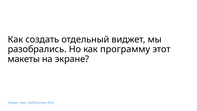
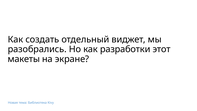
программу: программу -> разработки (125, 49)
